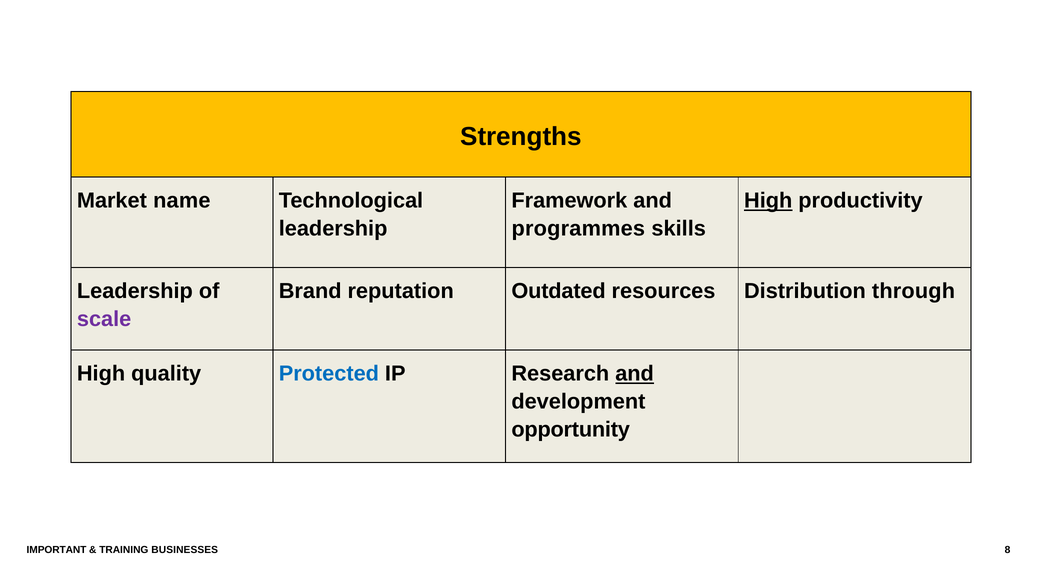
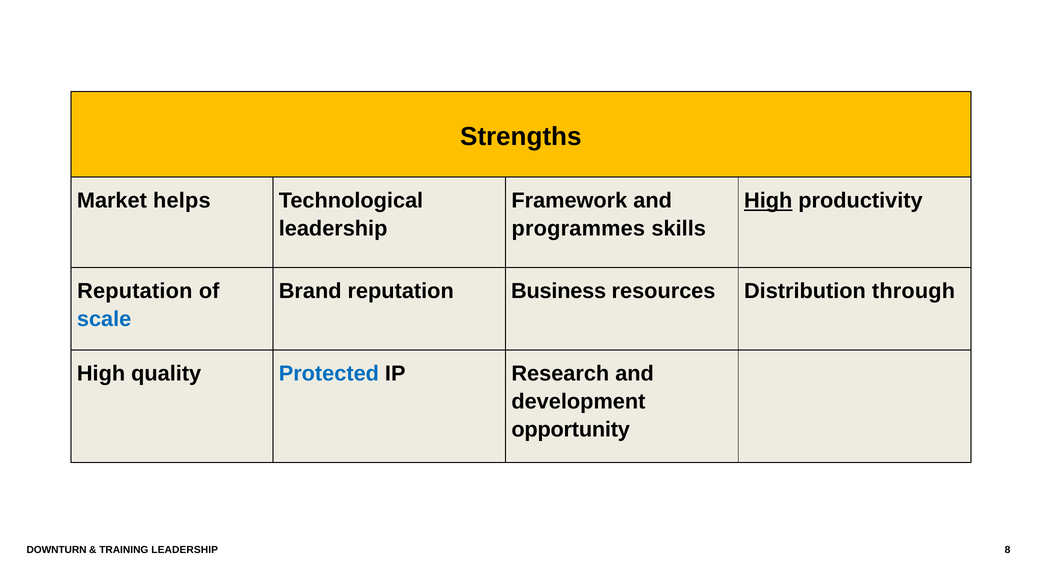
name: name -> helps (182, 201)
Leadership: Leadership -> Reputation (135, 291)
Outdated: Outdated -> Business (559, 291)
scale colour: purple -> blue (104, 319)
and underline: present -> none (635, 374)
IMPORTANT: IMPORTANT -> DOWNTURN (57, 550)
TRAINING BUSINESSES: BUSINESSES -> LEADERSHIP (185, 550)
